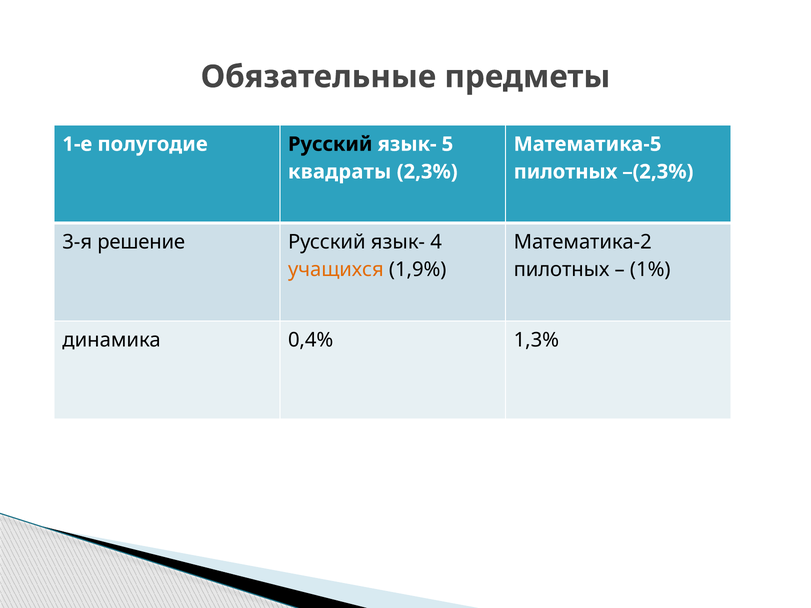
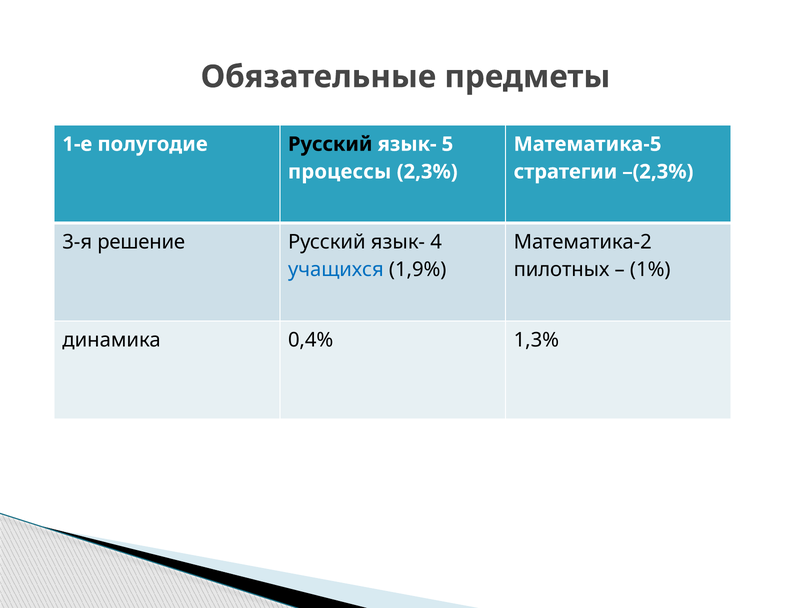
квадраты: квадраты -> процессы (340, 172)
пилотных: пилотных -> стратегии (565, 172)
учащихся colour: orange -> blue (336, 270)
